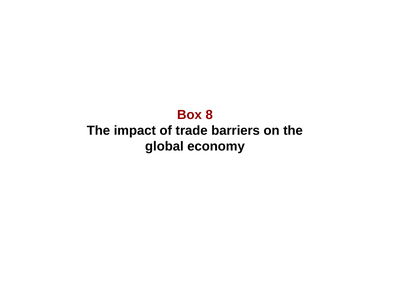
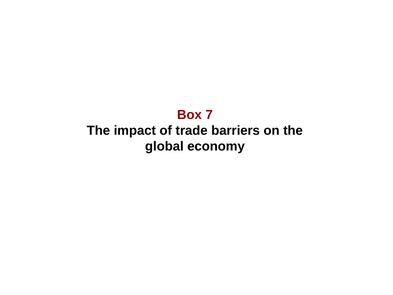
8: 8 -> 7 (209, 115)
